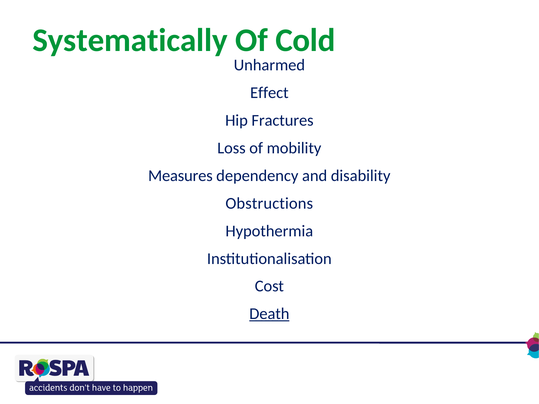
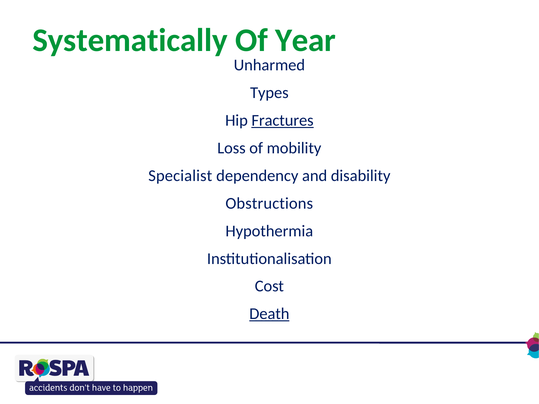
Cold: Cold -> Year (305, 40)
Effect: Effect -> Types (269, 93)
Fractures underline: none -> present (283, 120)
Measures: Measures -> Specialist (180, 176)
